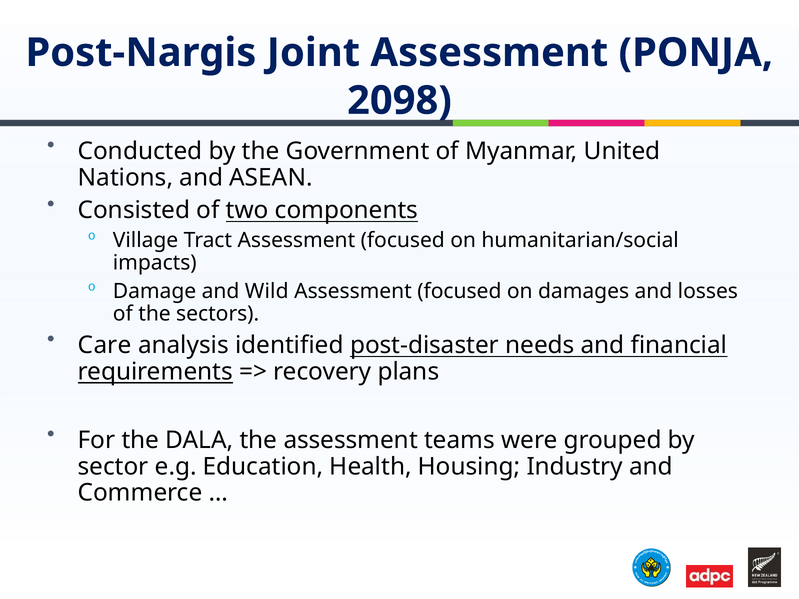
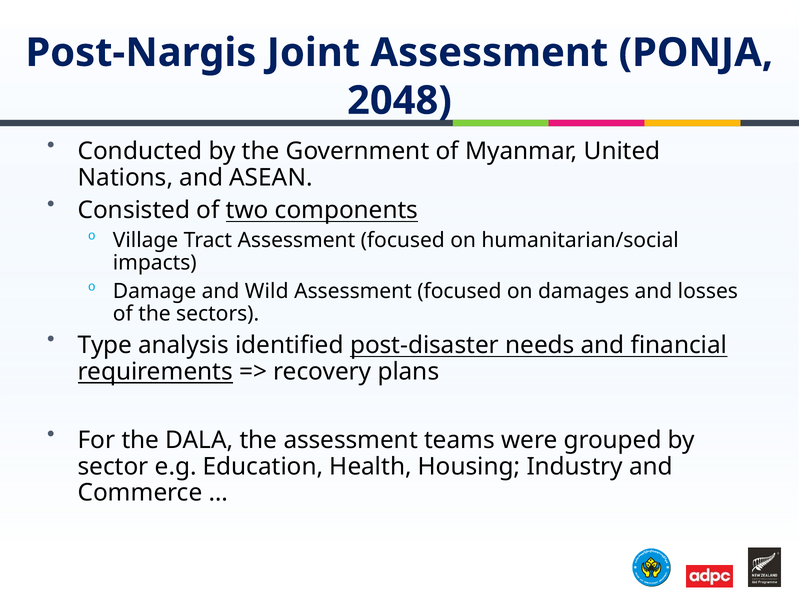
2098: 2098 -> 2048 (399, 101)
Care: Care -> Type (105, 346)
